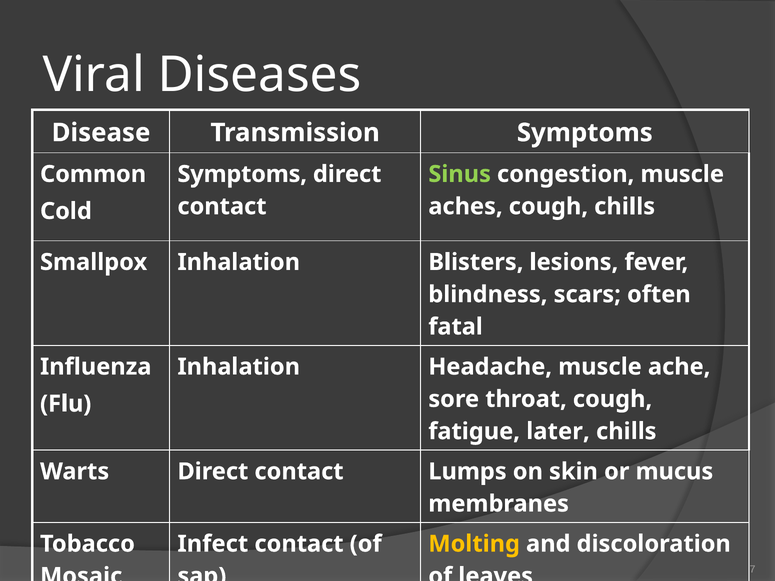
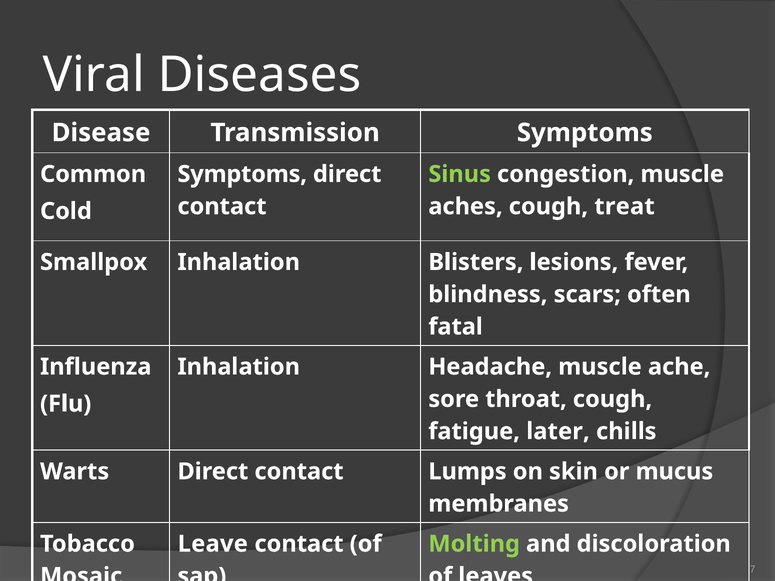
cough chills: chills -> treat (625, 207)
Infect: Infect -> Leave (213, 544)
Molting colour: yellow -> light green (474, 544)
